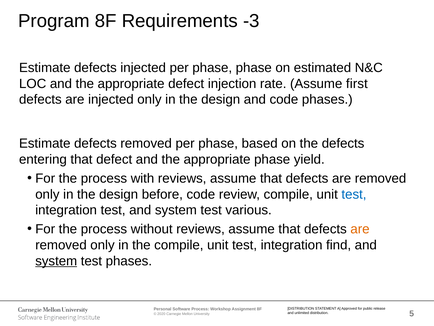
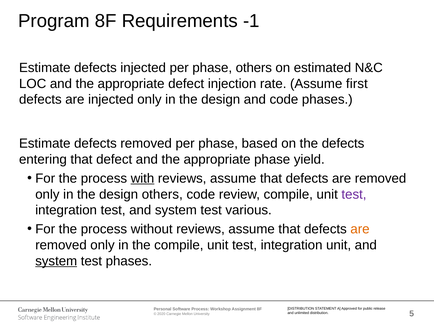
-3: -3 -> -1 (251, 21)
phase phase: phase -> others (254, 68)
with underline: none -> present (143, 178)
design before: before -> others (162, 194)
test colour: blue -> purple (354, 194)
integration find: find -> unit (339, 245)
